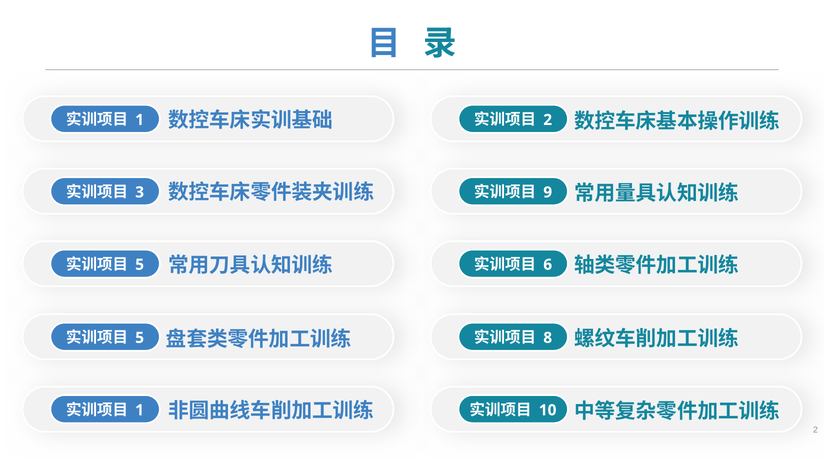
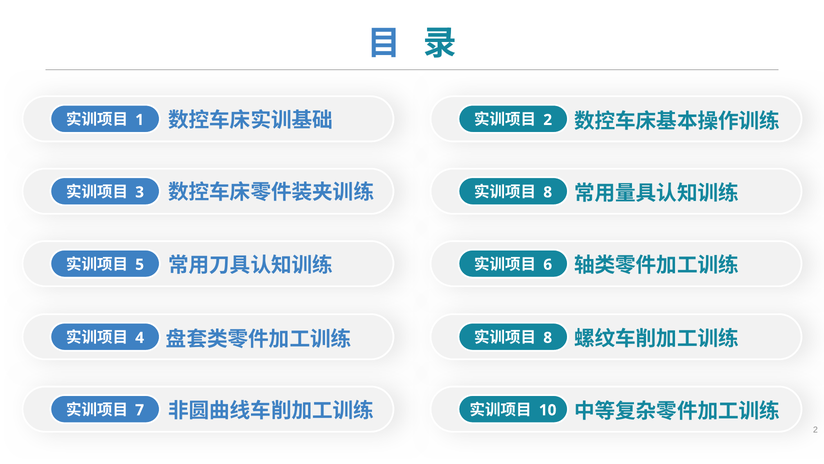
9: 9 -> 8 (548, 192)
5: 5 -> 4 (140, 337)
1: 1 -> 7 (140, 410)
